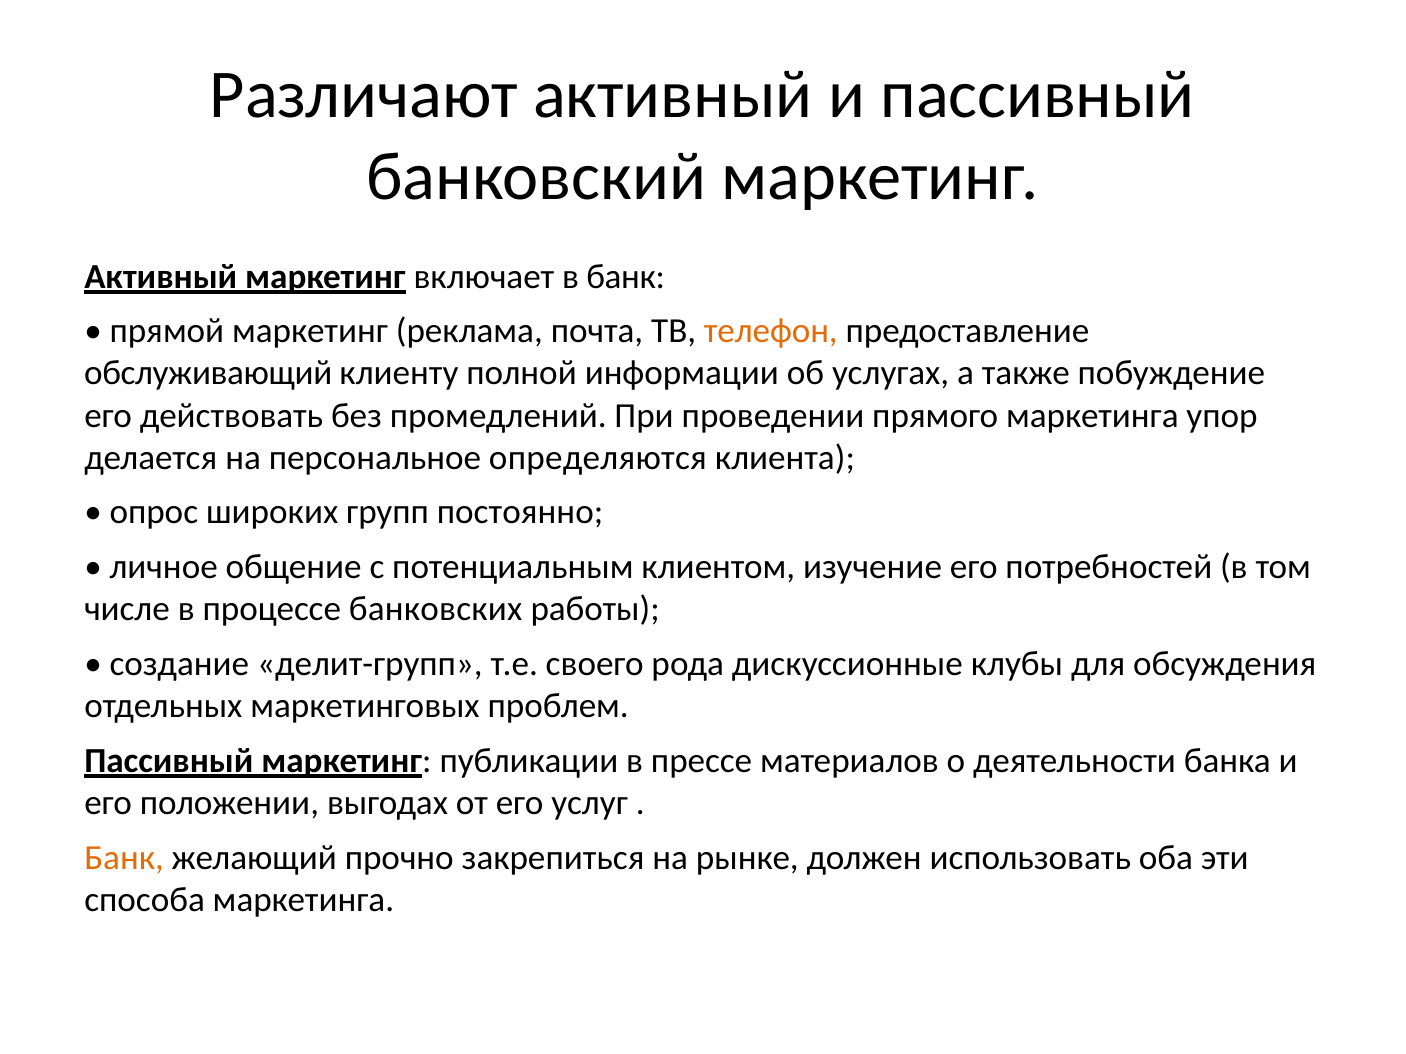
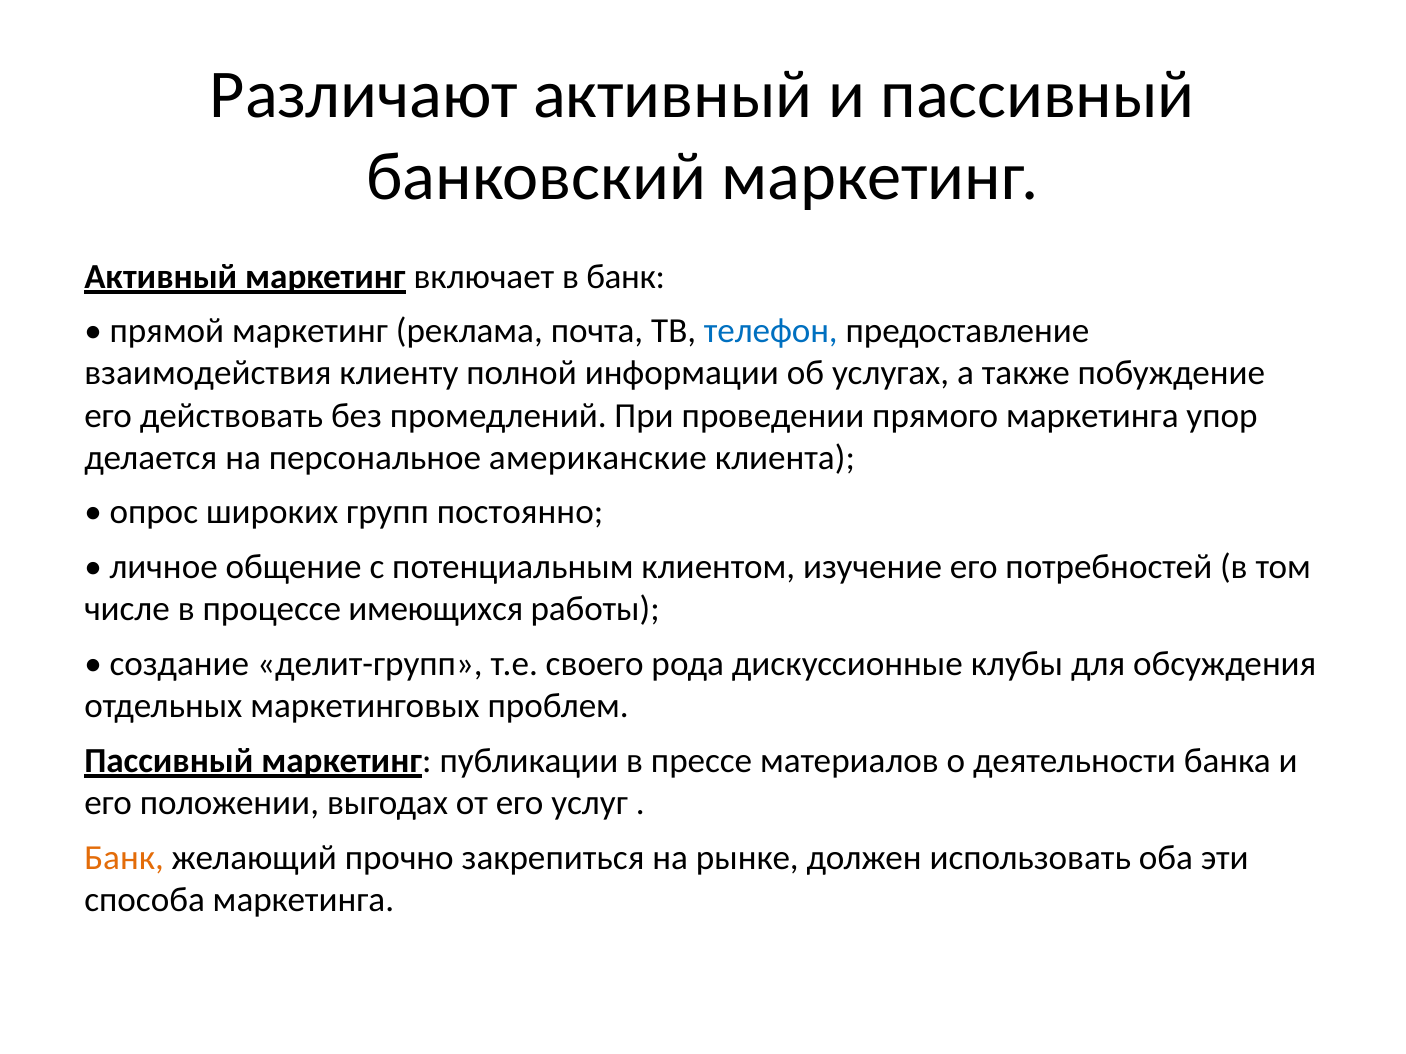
телефон colour: orange -> blue (771, 331)
обслуживающий: обслуживающий -> взаимодействия (208, 373)
определяются: определяются -> американские (598, 458)
банковских: банковских -> имеющихся (436, 609)
